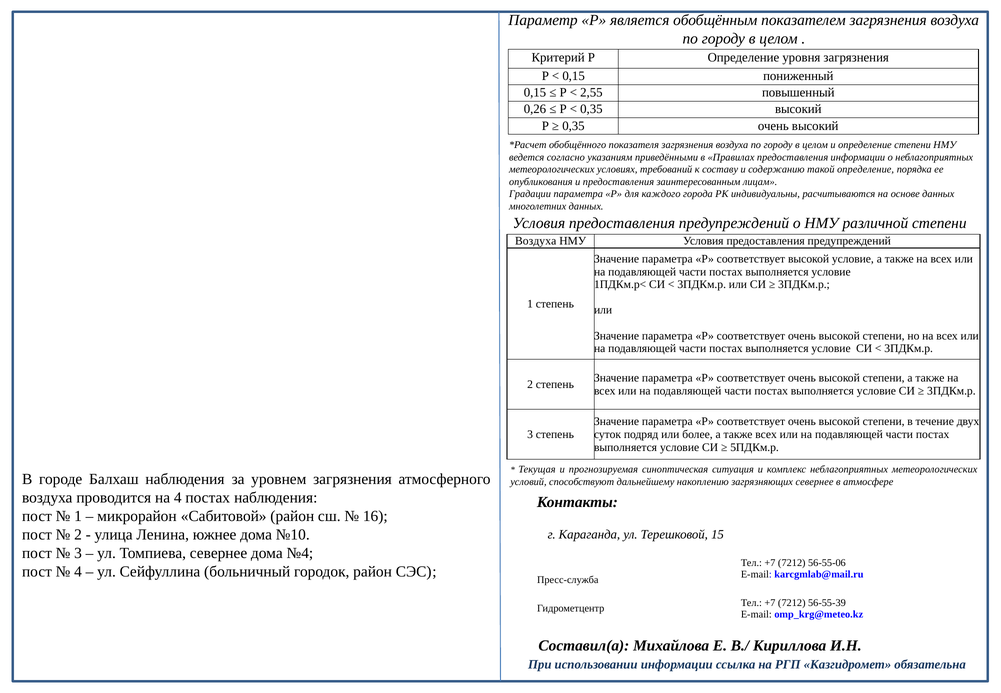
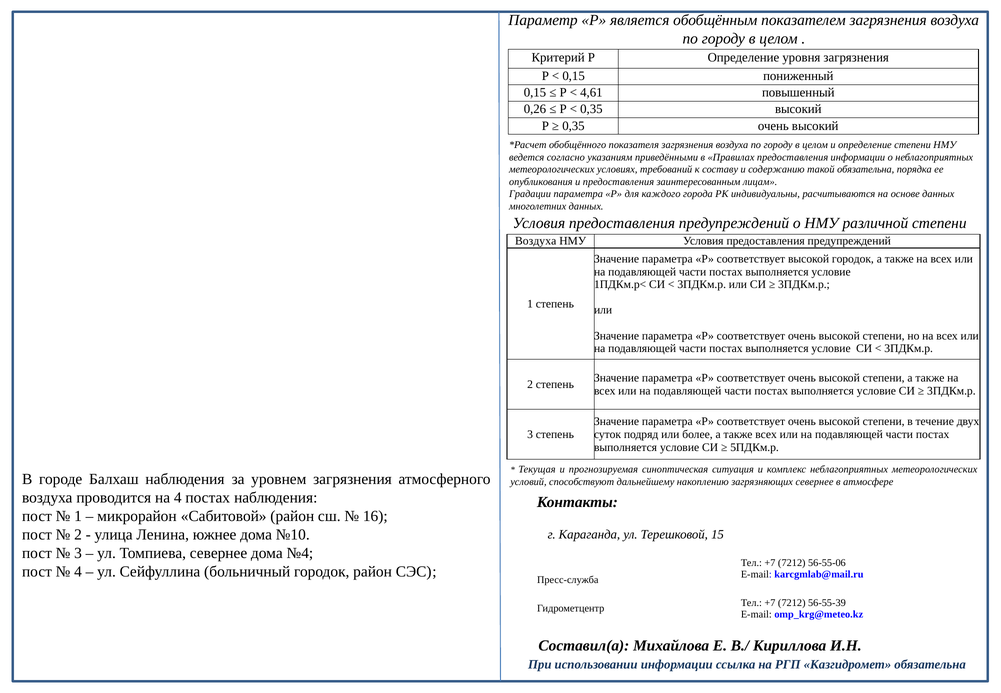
2,55: 2,55 -> 4,61 (591, 93)
такой определение: определение -> обязательна (866, 169)
высокой условие: условие -> городок (853, 259)
